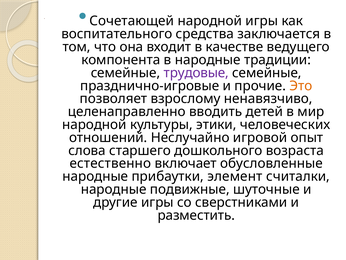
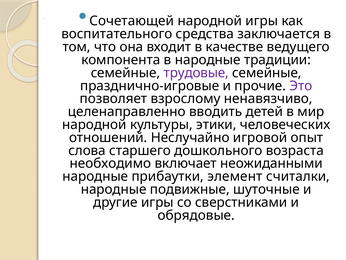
Это colour: orange -> purple (301, 86)
естественно: естественно -> необходимо (110, 163)
обусловленные: обусловленные -> неожиданными (271, 163)
разместить: разместить -> обрядовые (196, 215)
